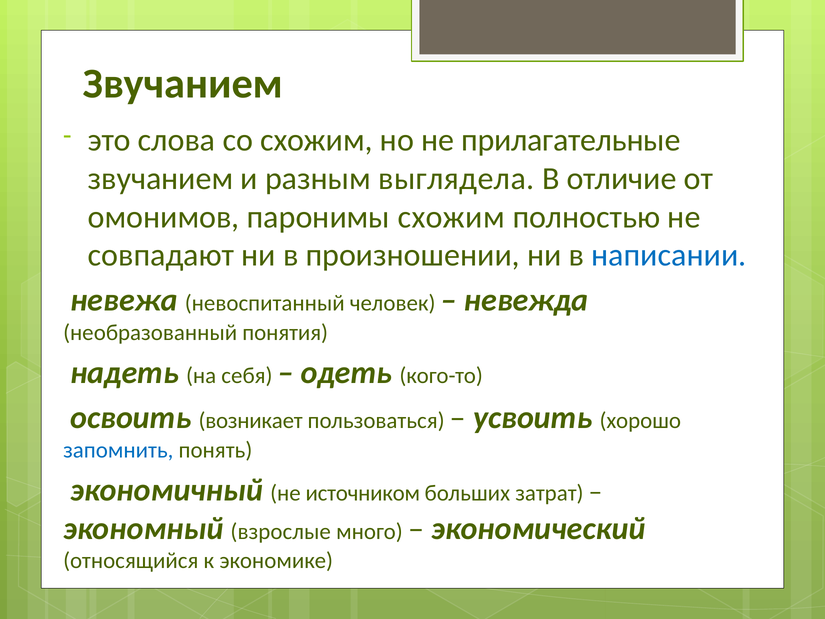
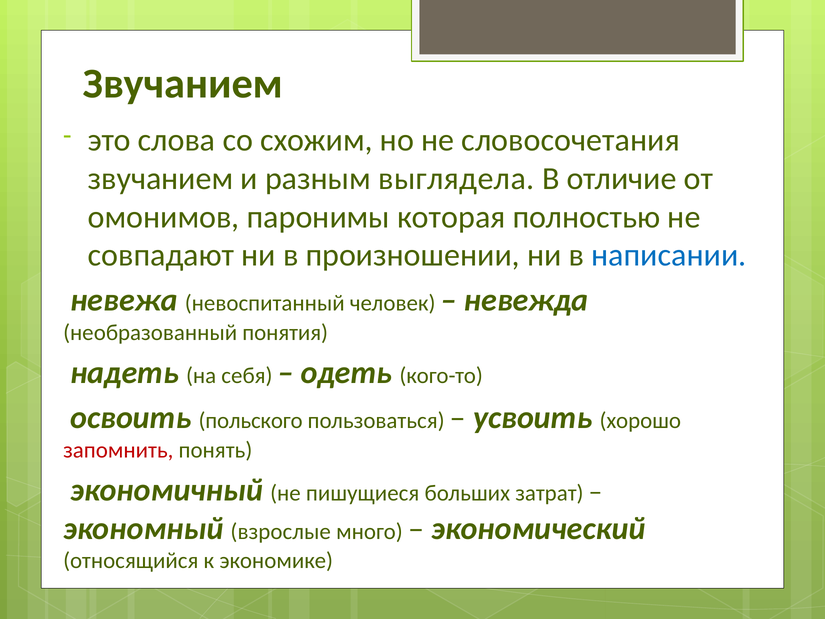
прилагательные: прилагательные -> словосочетания (571, 140)
паронимы схожим: схожим -> которая (451, 217)
возникает: возникает -> польского (251, 420)
запомнить colour: blue -> red (118, 450)
источником: источником -> пишущиеся (363, 493)
